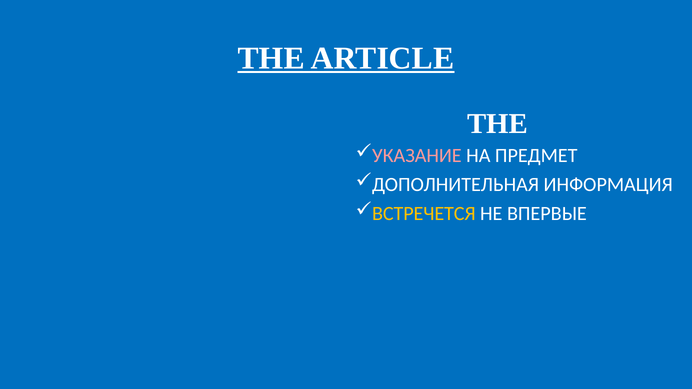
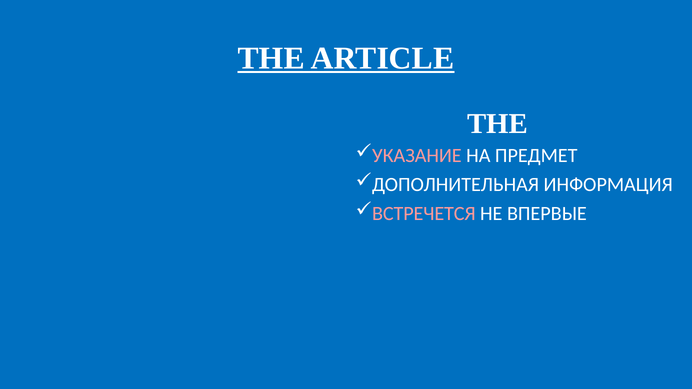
ВСТРЕЧЕТСЯ colour: yellow -> pink (424, 214)
